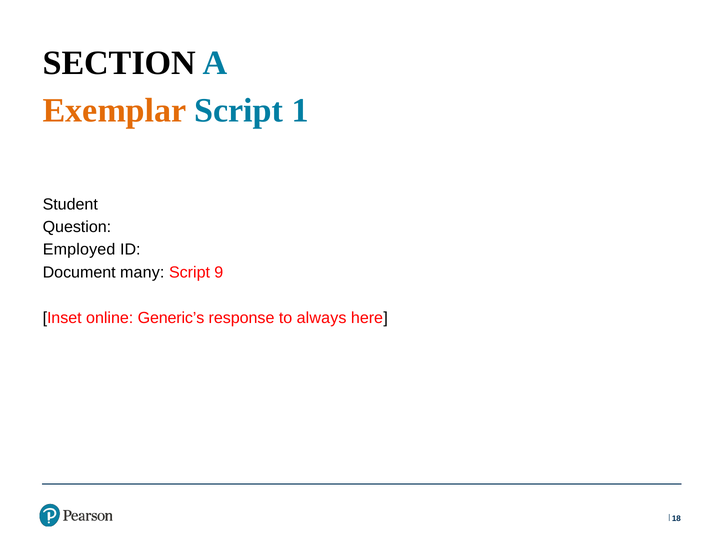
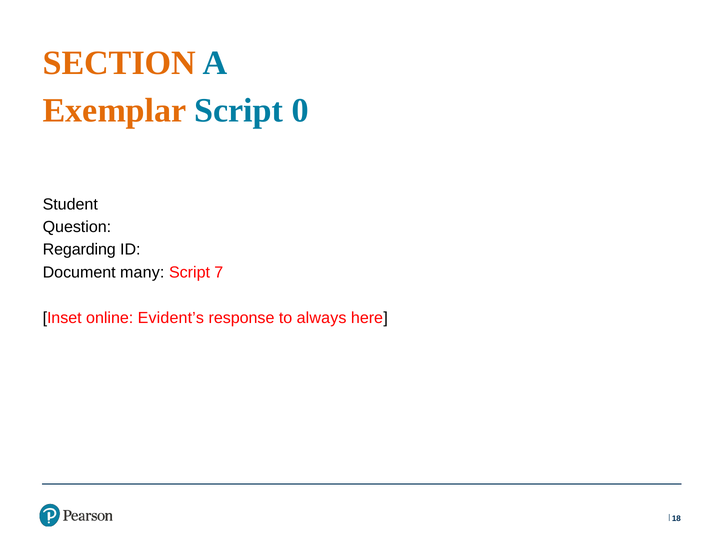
SECTION colour: black -> orange (119, 63)
1: 1 -> 0 (300, 111)
Employed: Employed -> Regarding (79, 250)
9: 9 -> 7 (219, 273)
Generic’s: Generic’s -> Evident’s (171, 318)
